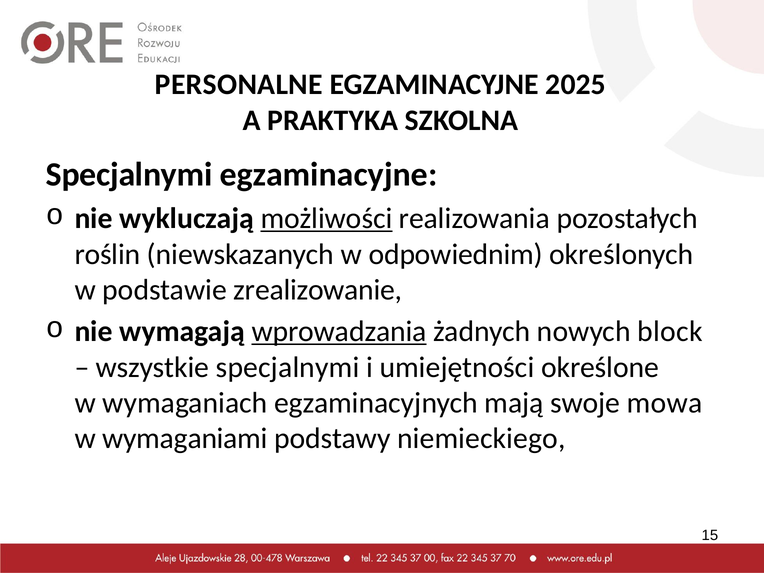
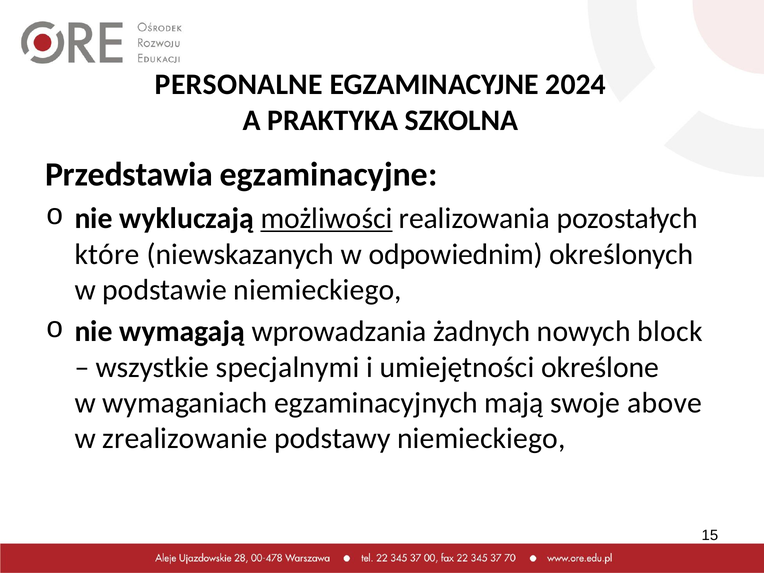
2025: 2025 -> 2024 (576, 85)
Specjalnymi: Specjalnymi -> Przedstawia (129, 175)
roślin: roślin -> które (107, 254)
podstawie zrealizowanie: zrealizowanie -> niemieckiego (318, 290)
wprowadzania underline: present -> none (339, 332)
mowa: mowa -> above (665, 403)
wymaganiami: wymaganiami -> zrealizowanie (185, 439)
